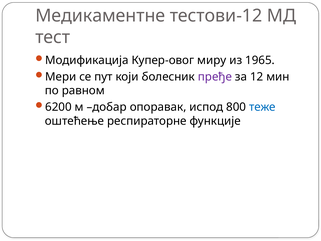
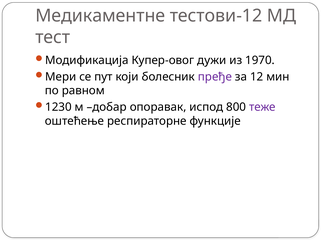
миру: миру -> дужи (212, 60)
1965: 1965 -> 1970 (260, 60)
6200: 6200 -> 1230 (58, 107)
теже colour: blue -> purple (262, 107)
